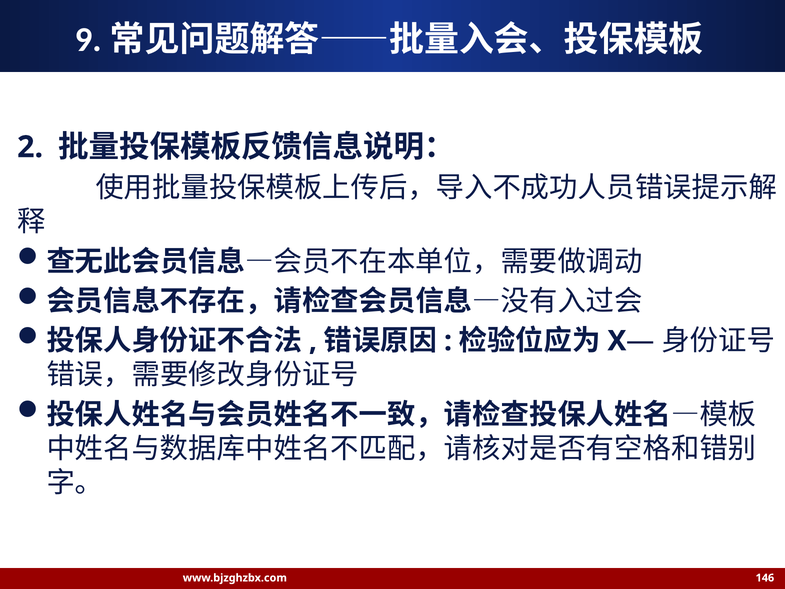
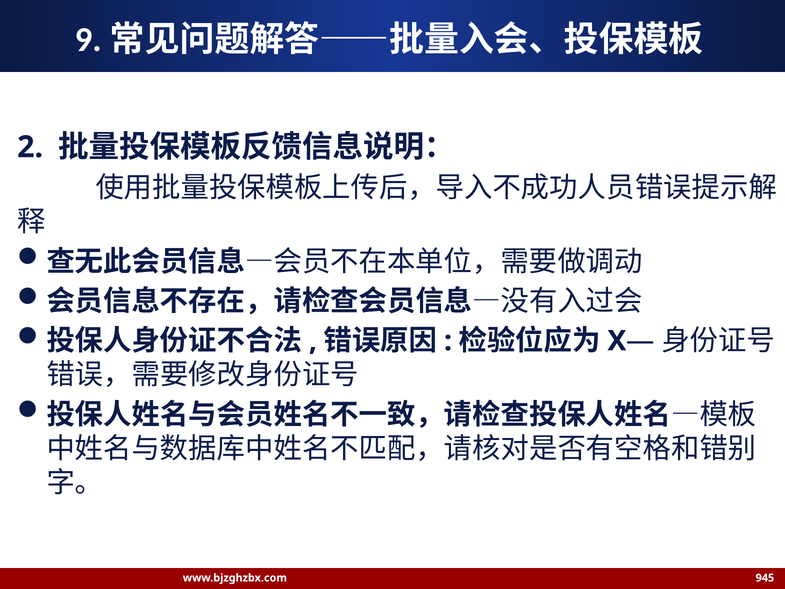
146: 146 -> 945 (765, 578)
